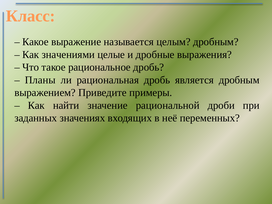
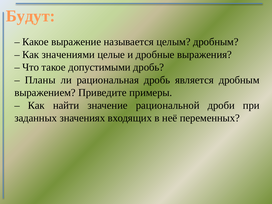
Класс: Класс -> Будут (31, 16)
рациональное: рациональное -> допустимыми (99, 67)
